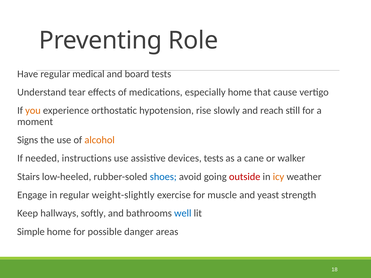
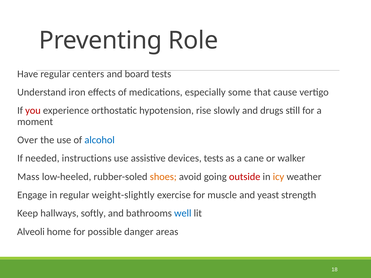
medical: medical -> centers (88, 74)
tear: tear -> iron (77, 92)
especially home: home -> some (240, 92)
you colour: orange -> red (33, 111)
reach: reach -> drugs (272, 111)
Signs: Signs -> Over (28, 140)
alcohol colour: orange -> blue (100, 140)
Stairs: Stairs -> Mass (28, 177)
shoes colour: blue -> orange (163, 177)
Simple: Simple -> Alveoli (31, 232)
